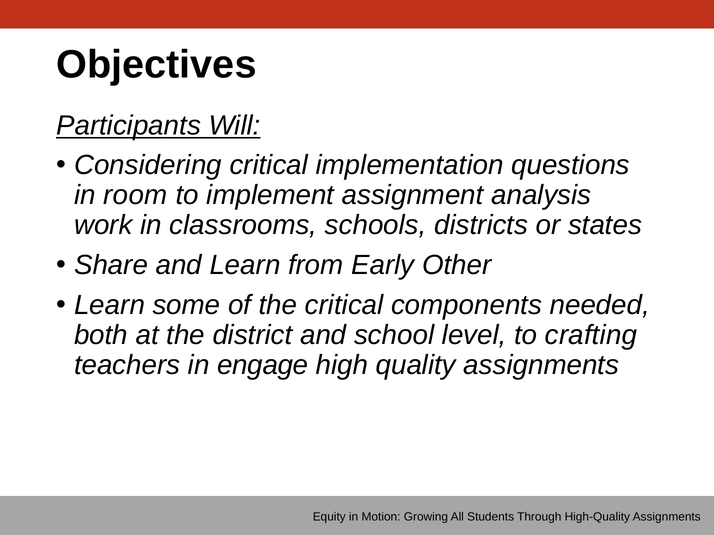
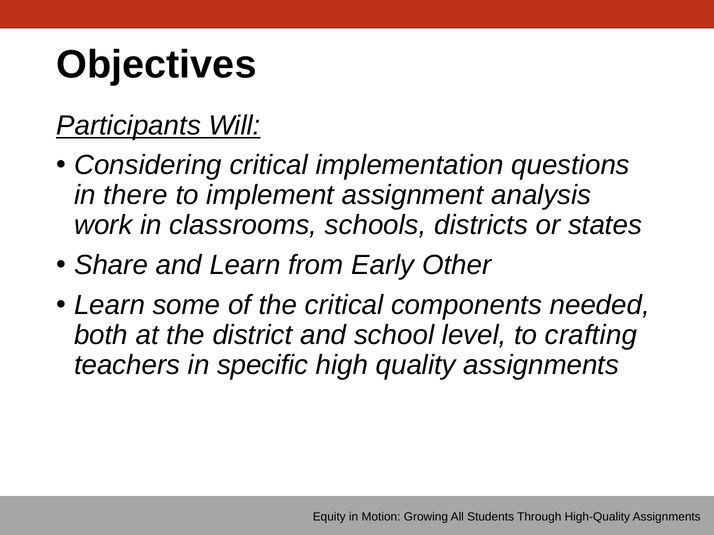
room: room -> there (135, 195)
engage: engage -> specific (263, 365)
